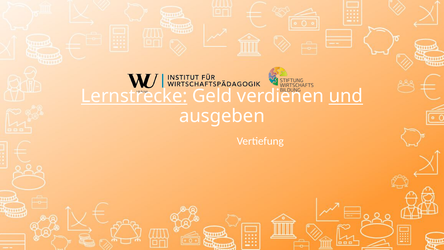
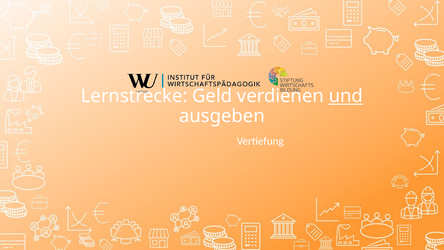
Lernstrecke underline: present -> none (134, 96)
